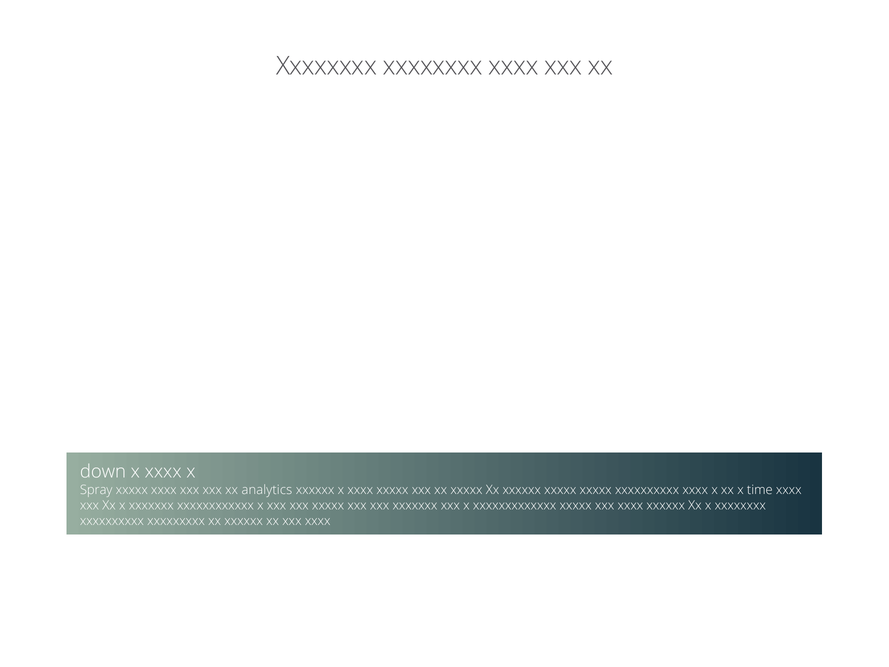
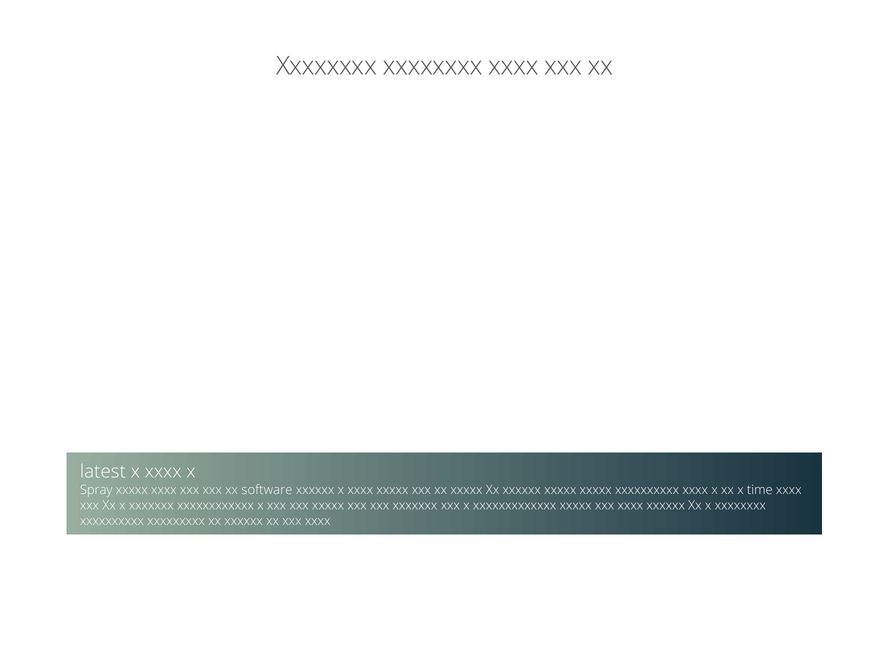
down: down -> latest (103, 471)
analytics: analytics -> software (267, 490)
